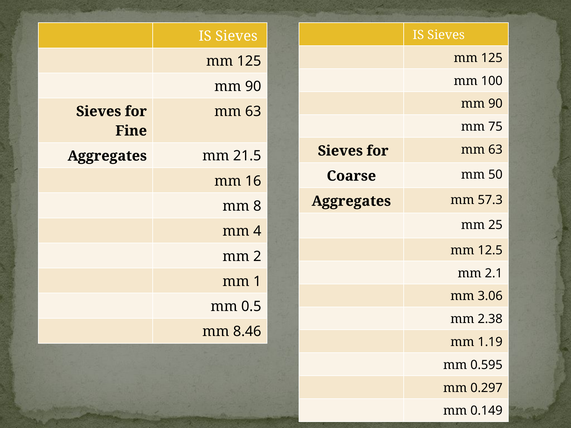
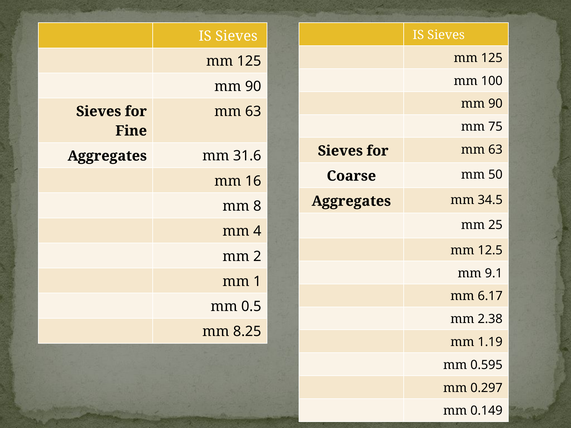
21.5: 21.5 -> 31.6 (247, 156)
57.3: 57.3 -> 34.5 (490, 200)
2.1: 2.1 -> 9.1 (494, 273)
3.06: 3.06 -> 6.17 (490, 296)
8.46: 8.46 -> 8.25 (247, 332)
